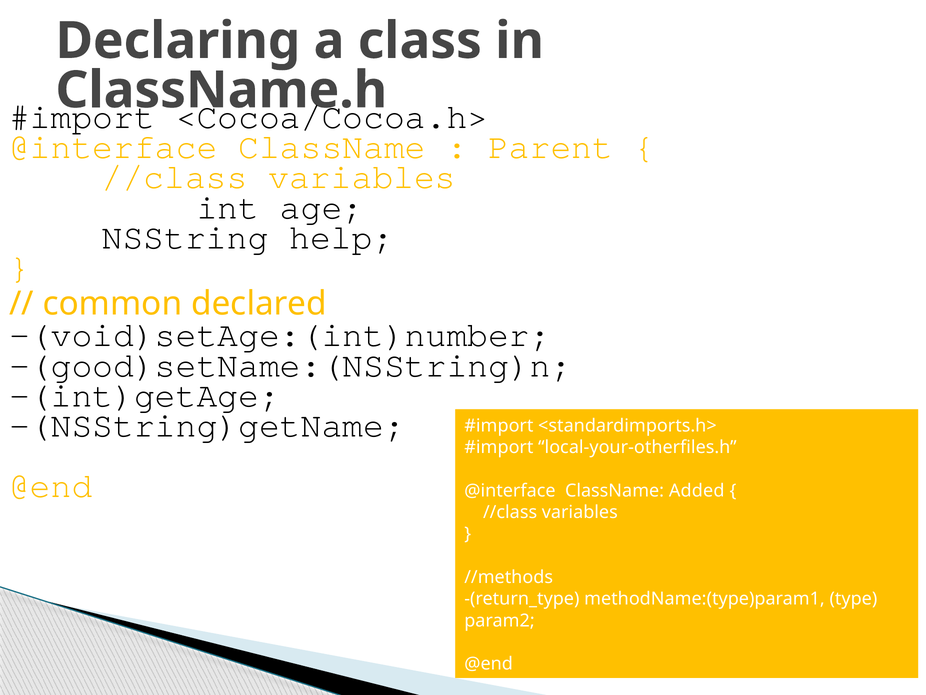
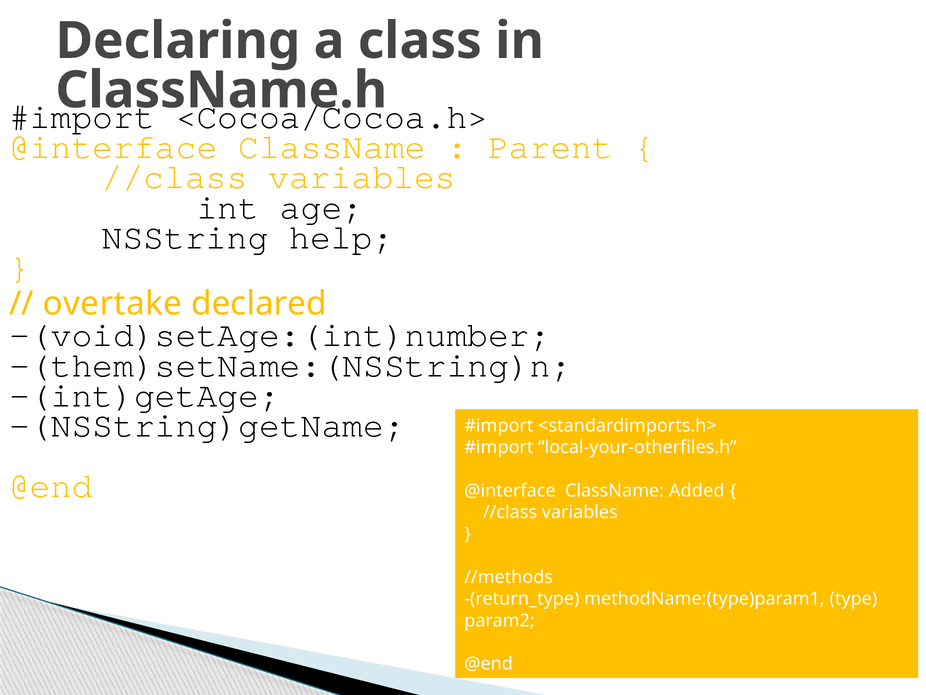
common: common -> overtake (112, 304)
-(good)setName:(NSString)n: -(good)setName:(NSString)n -> -(them)setName:(NSString)n (290, 365)
